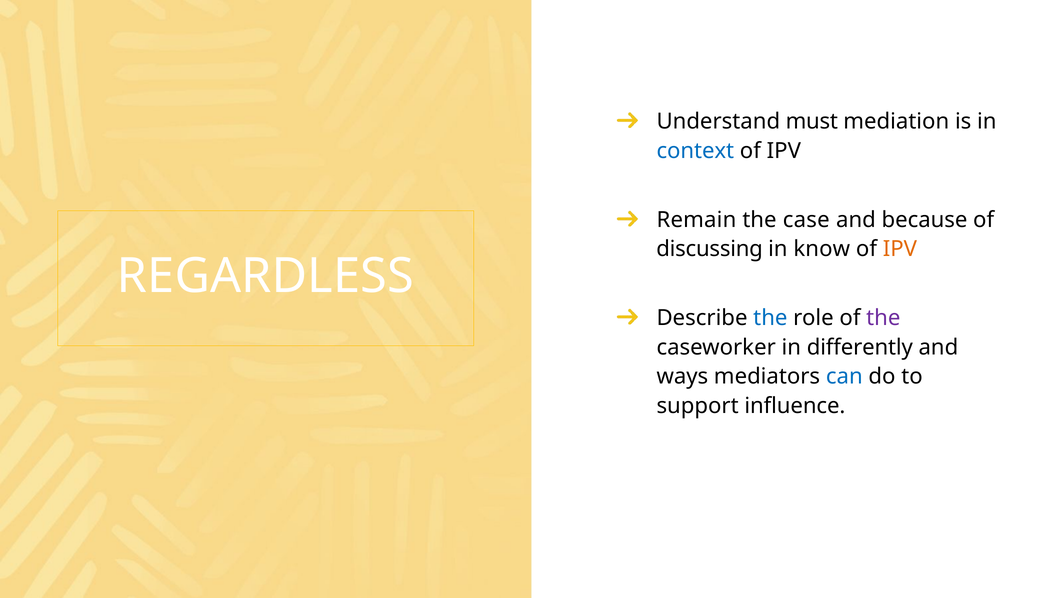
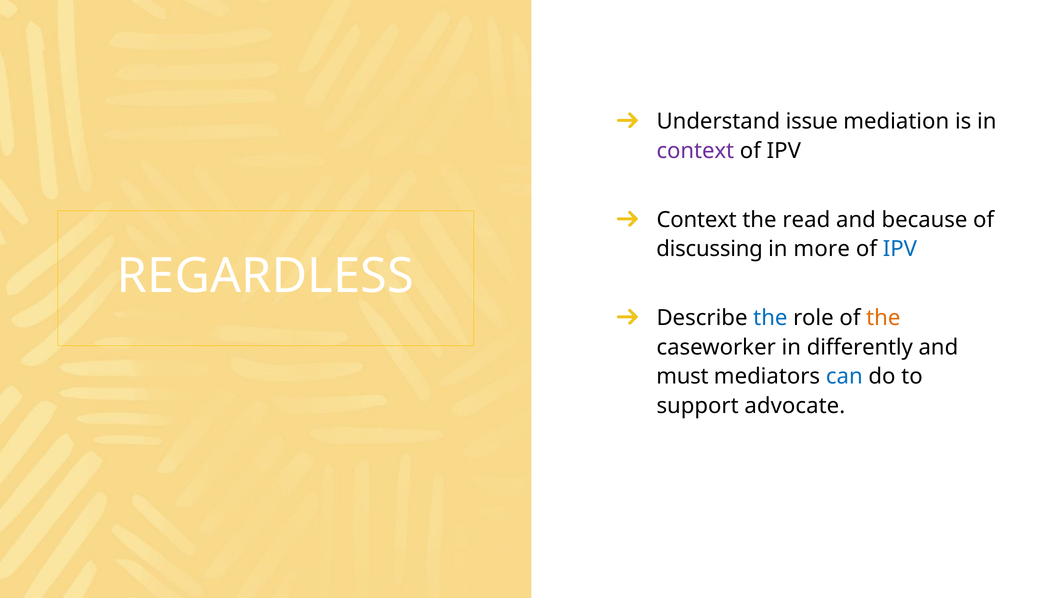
must: must -> issue (812, 122)
context colour: blue -> purple (695, 151)
Remain: Remain -> Context (697, 220)
case: case -> read (806, 220)
know: know -> more (822, 249)
IPV colour: orange -> blue (900, 249)
the colour: purple -> orange (883, 318)
ways: ways -> must (682, 377)
influence: influence -> advocate (795, 406)
